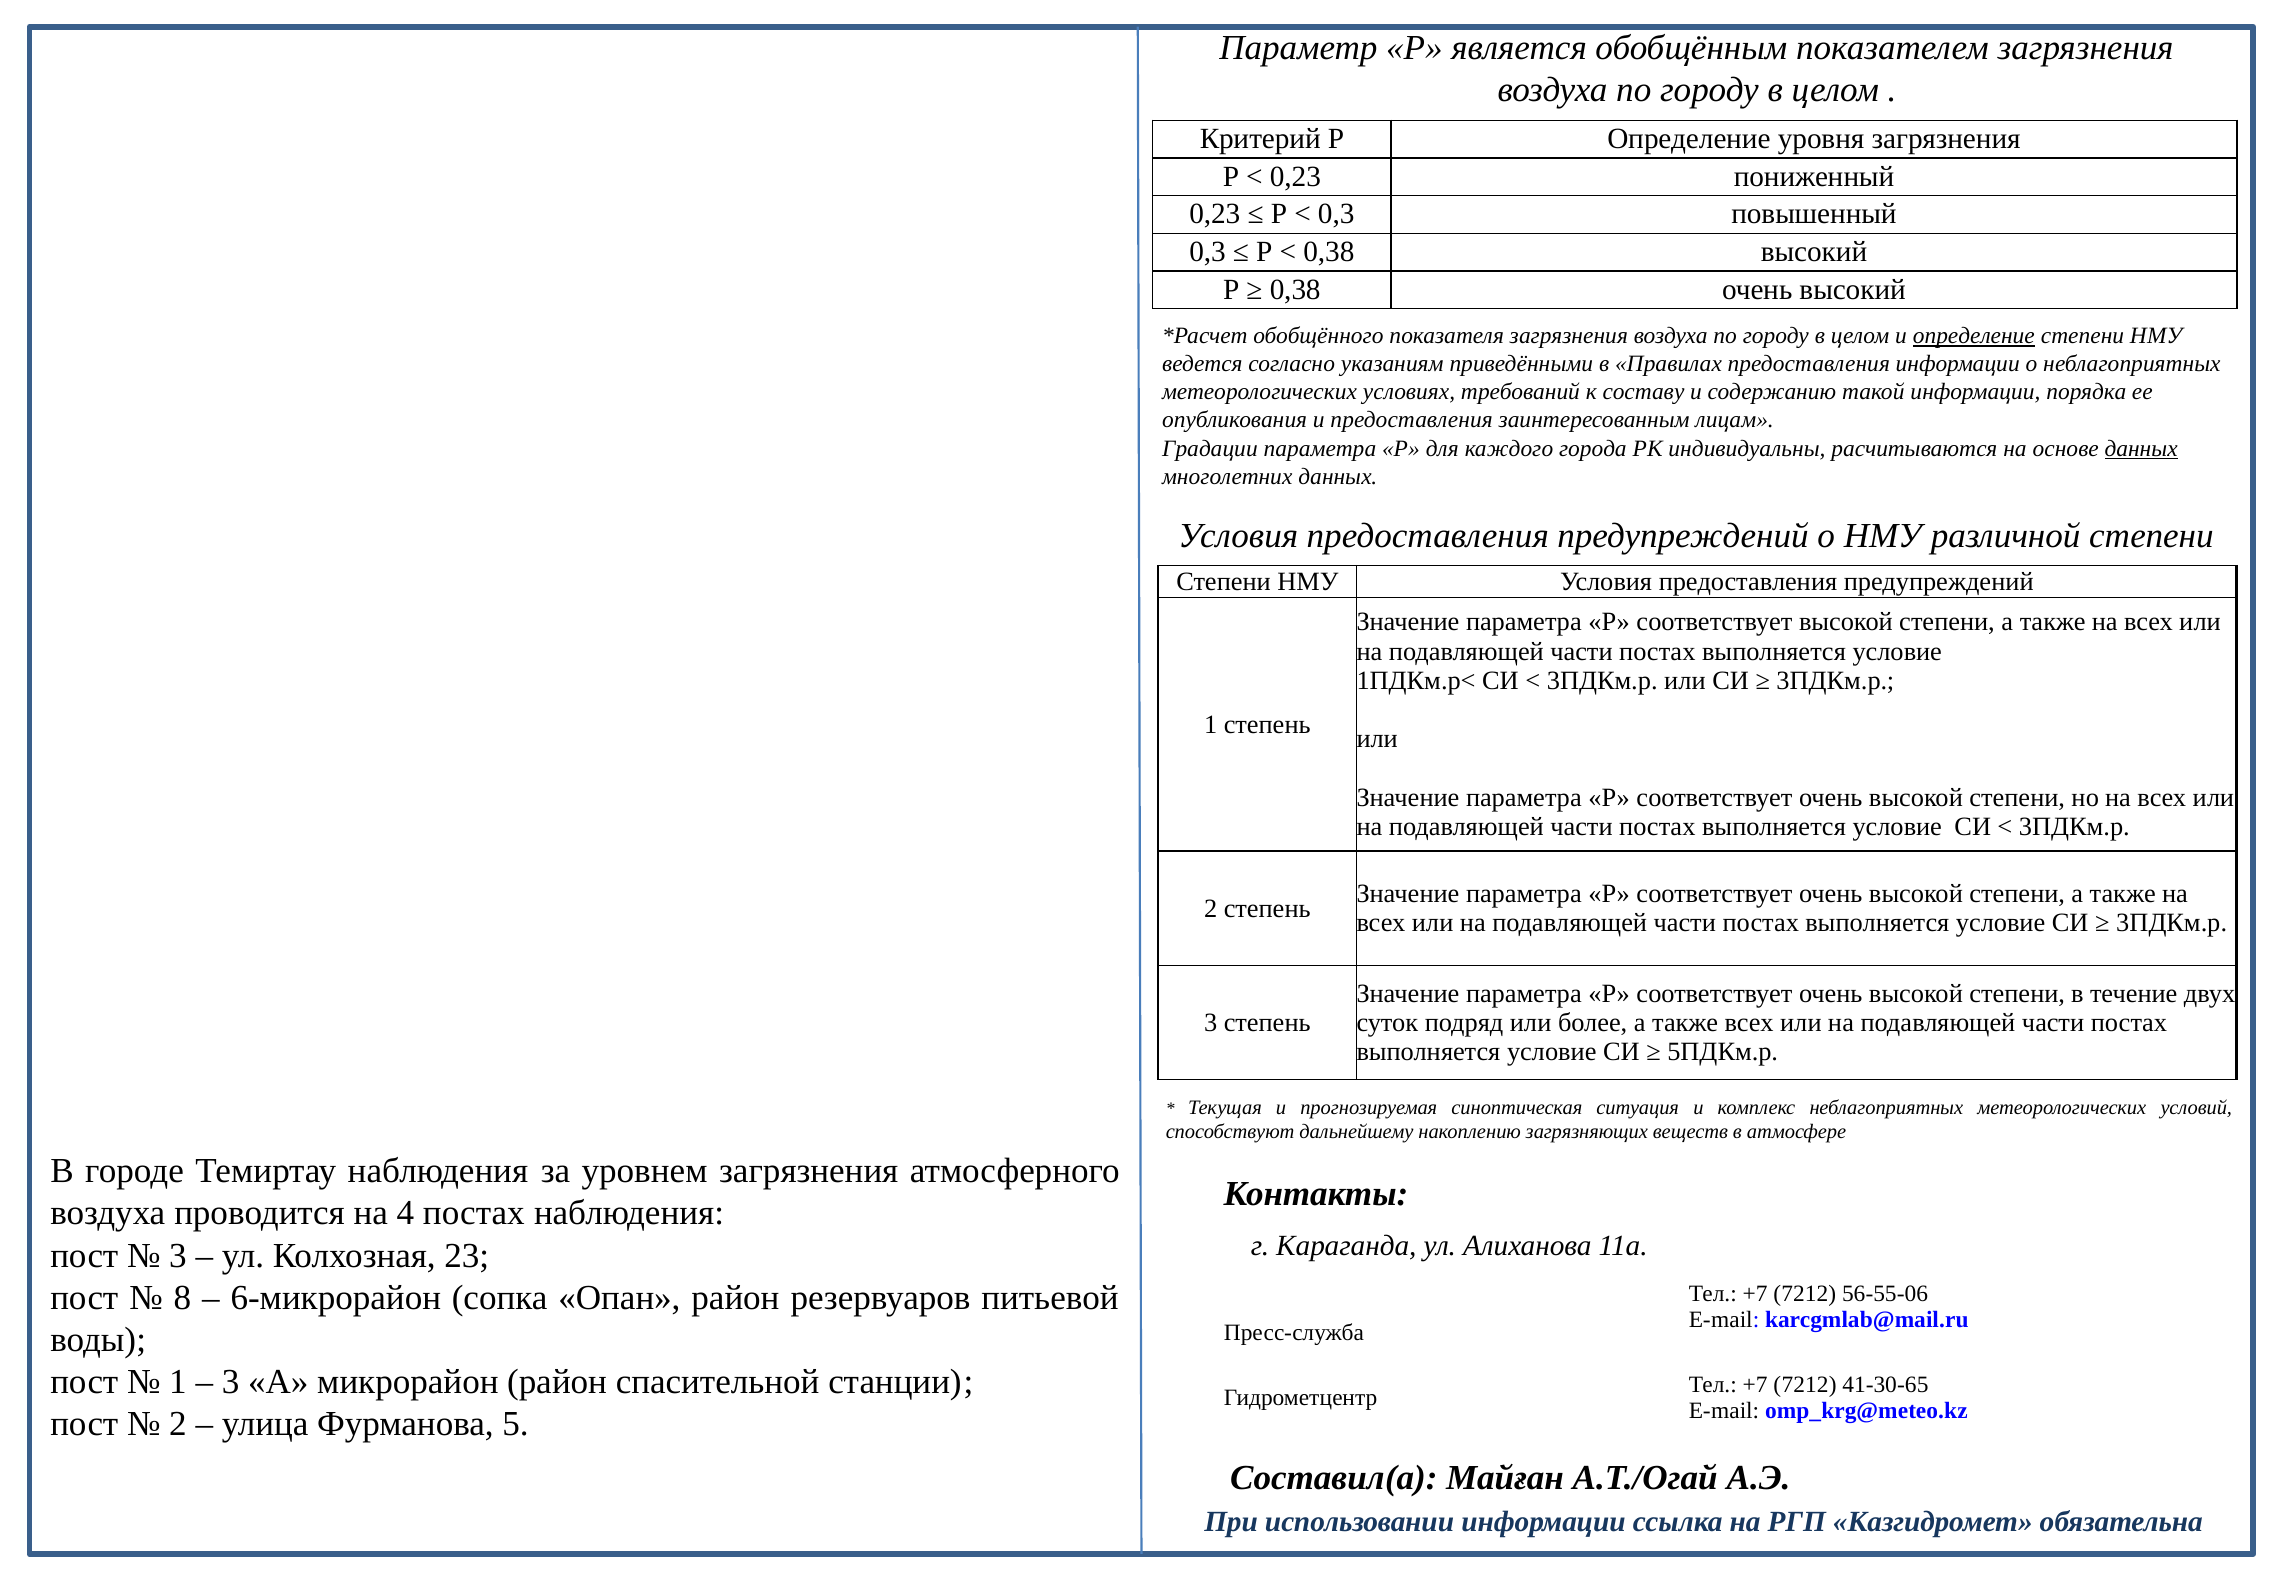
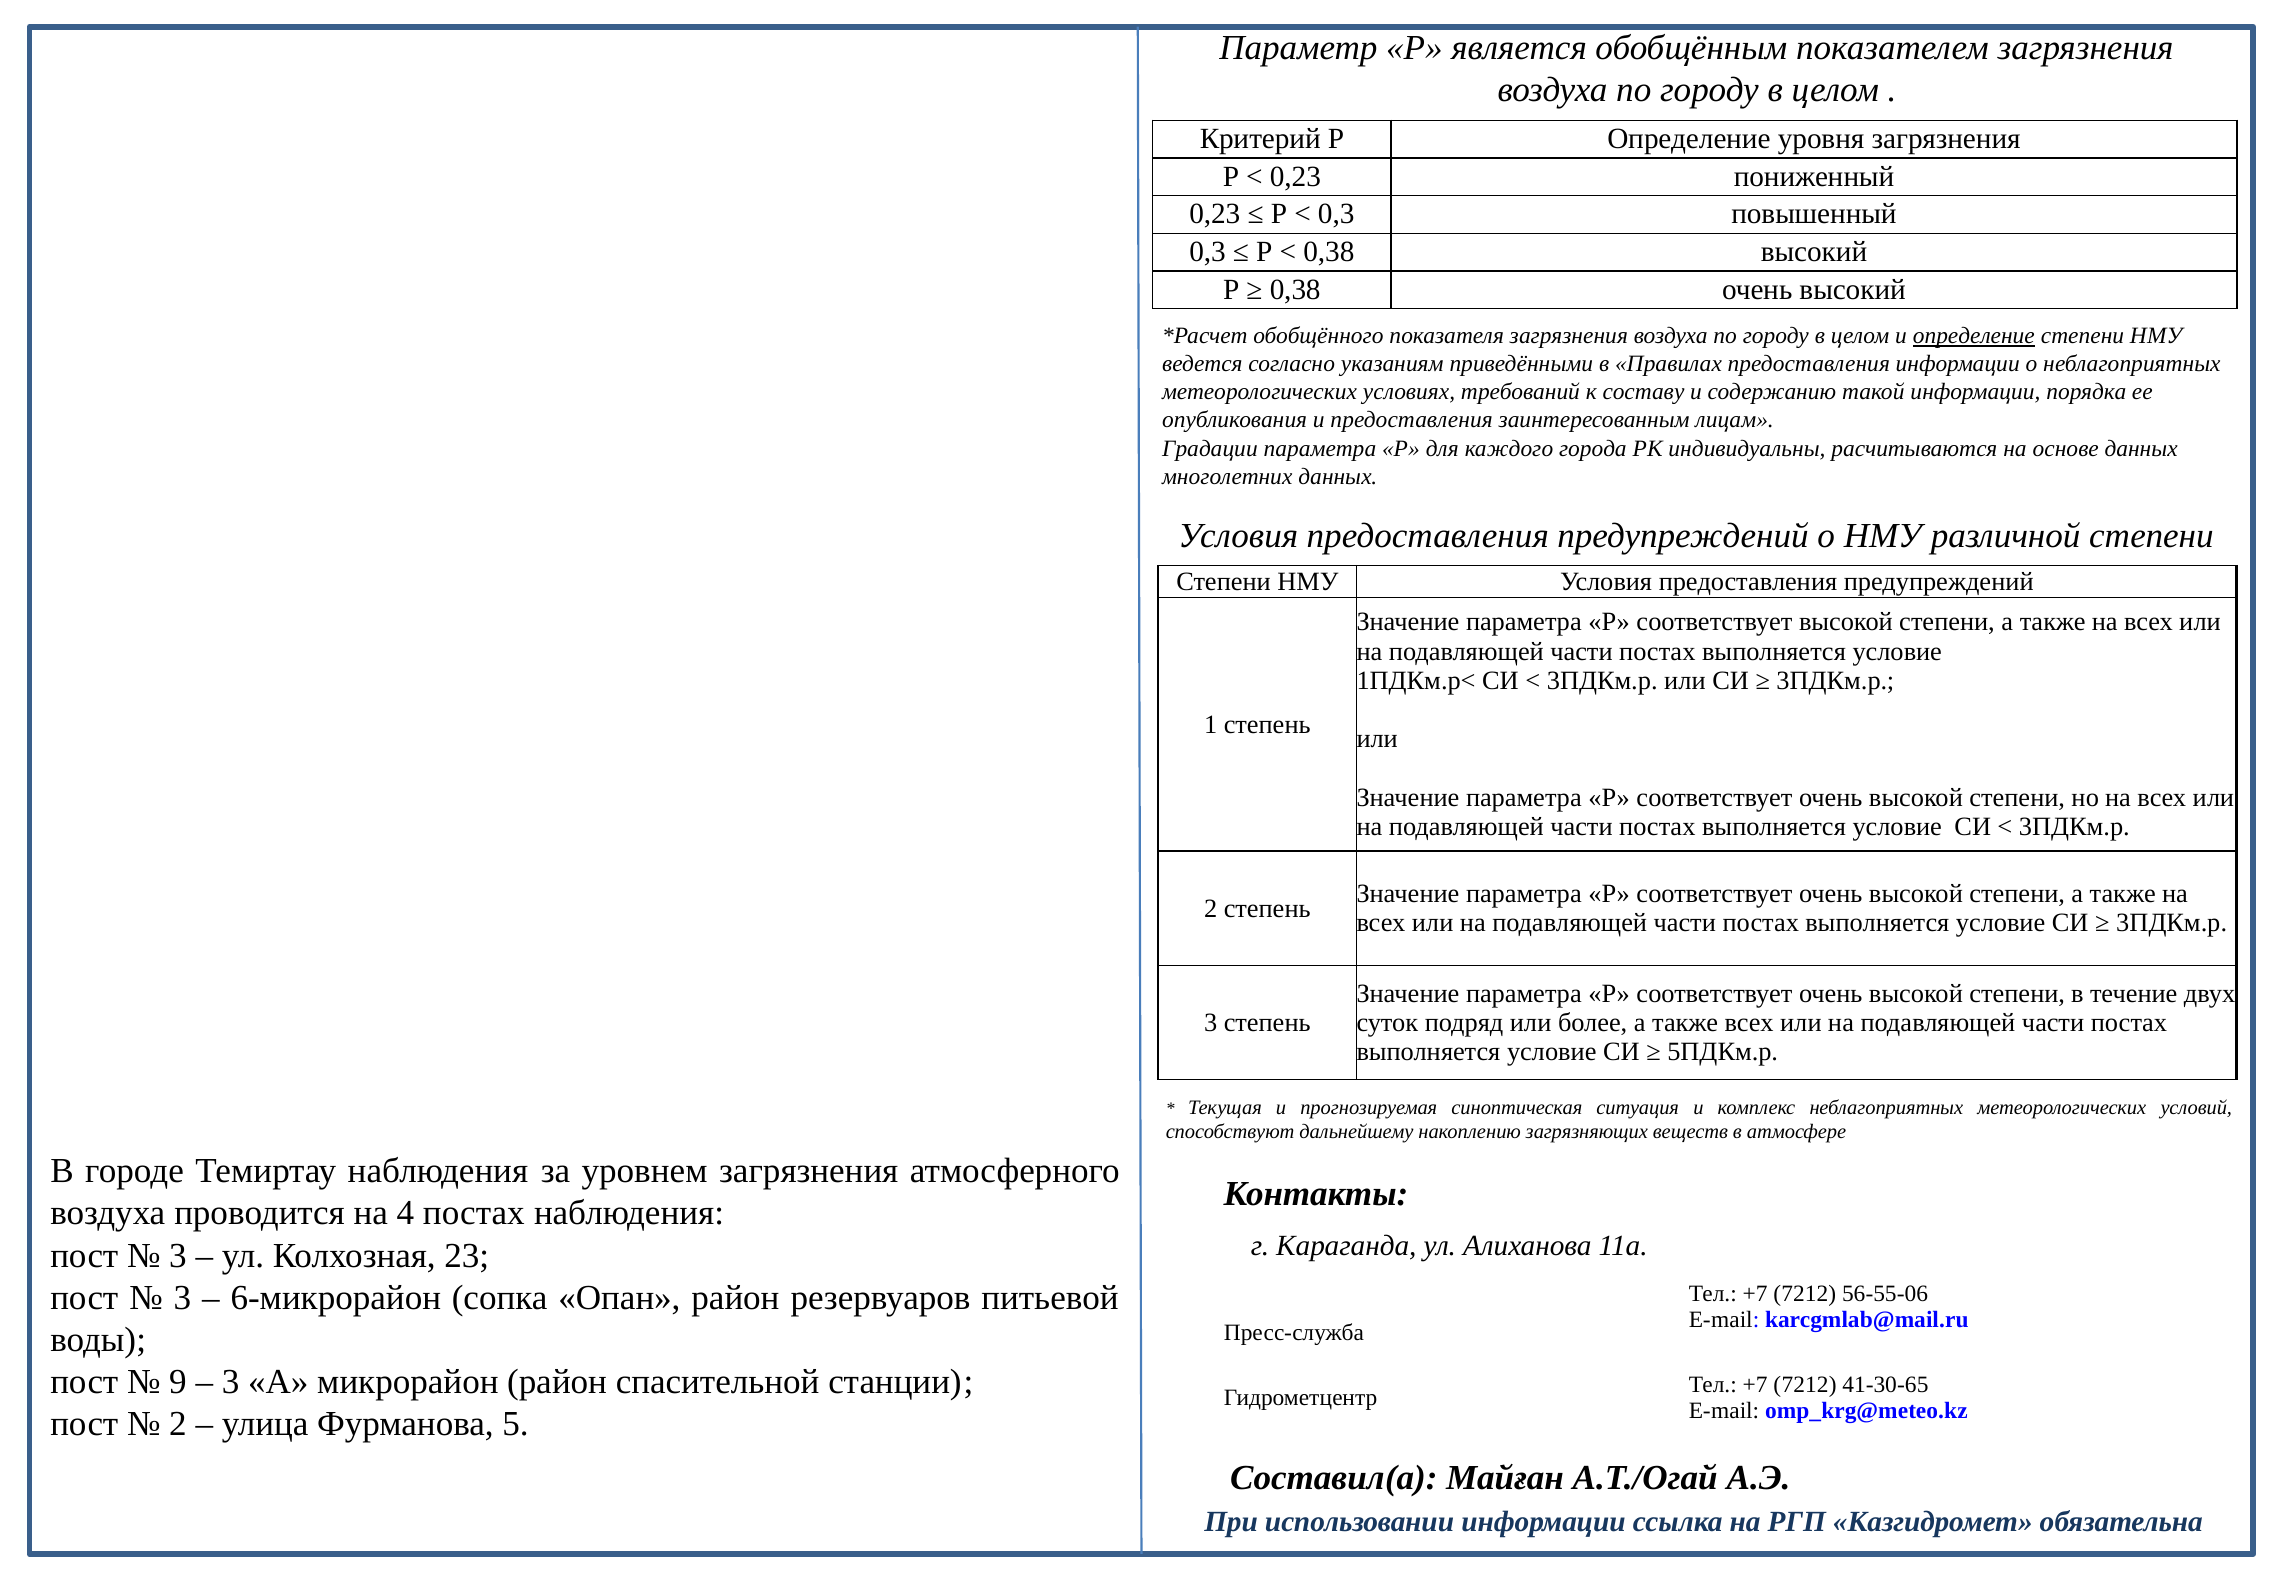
данных underline: present -> none (2141, 448)
8: 8 -> 3 (182, 1297)
1: 1 -> 9 (178, 1382)
